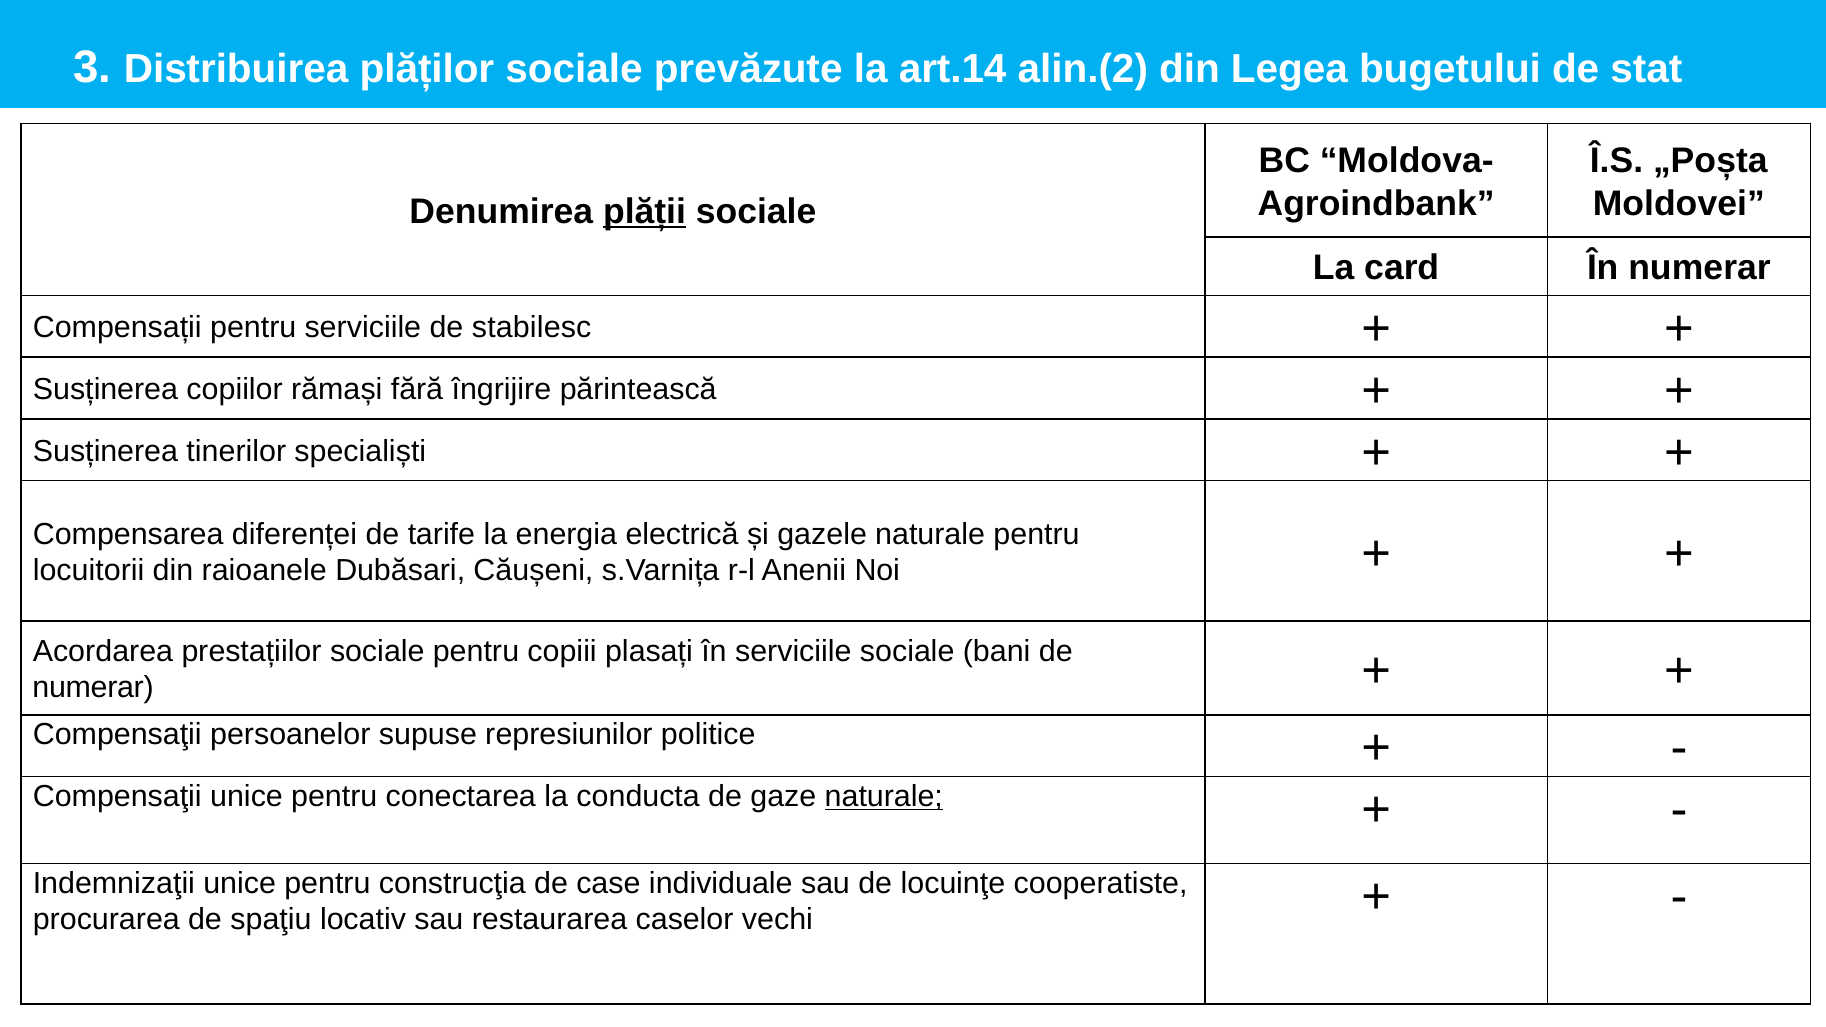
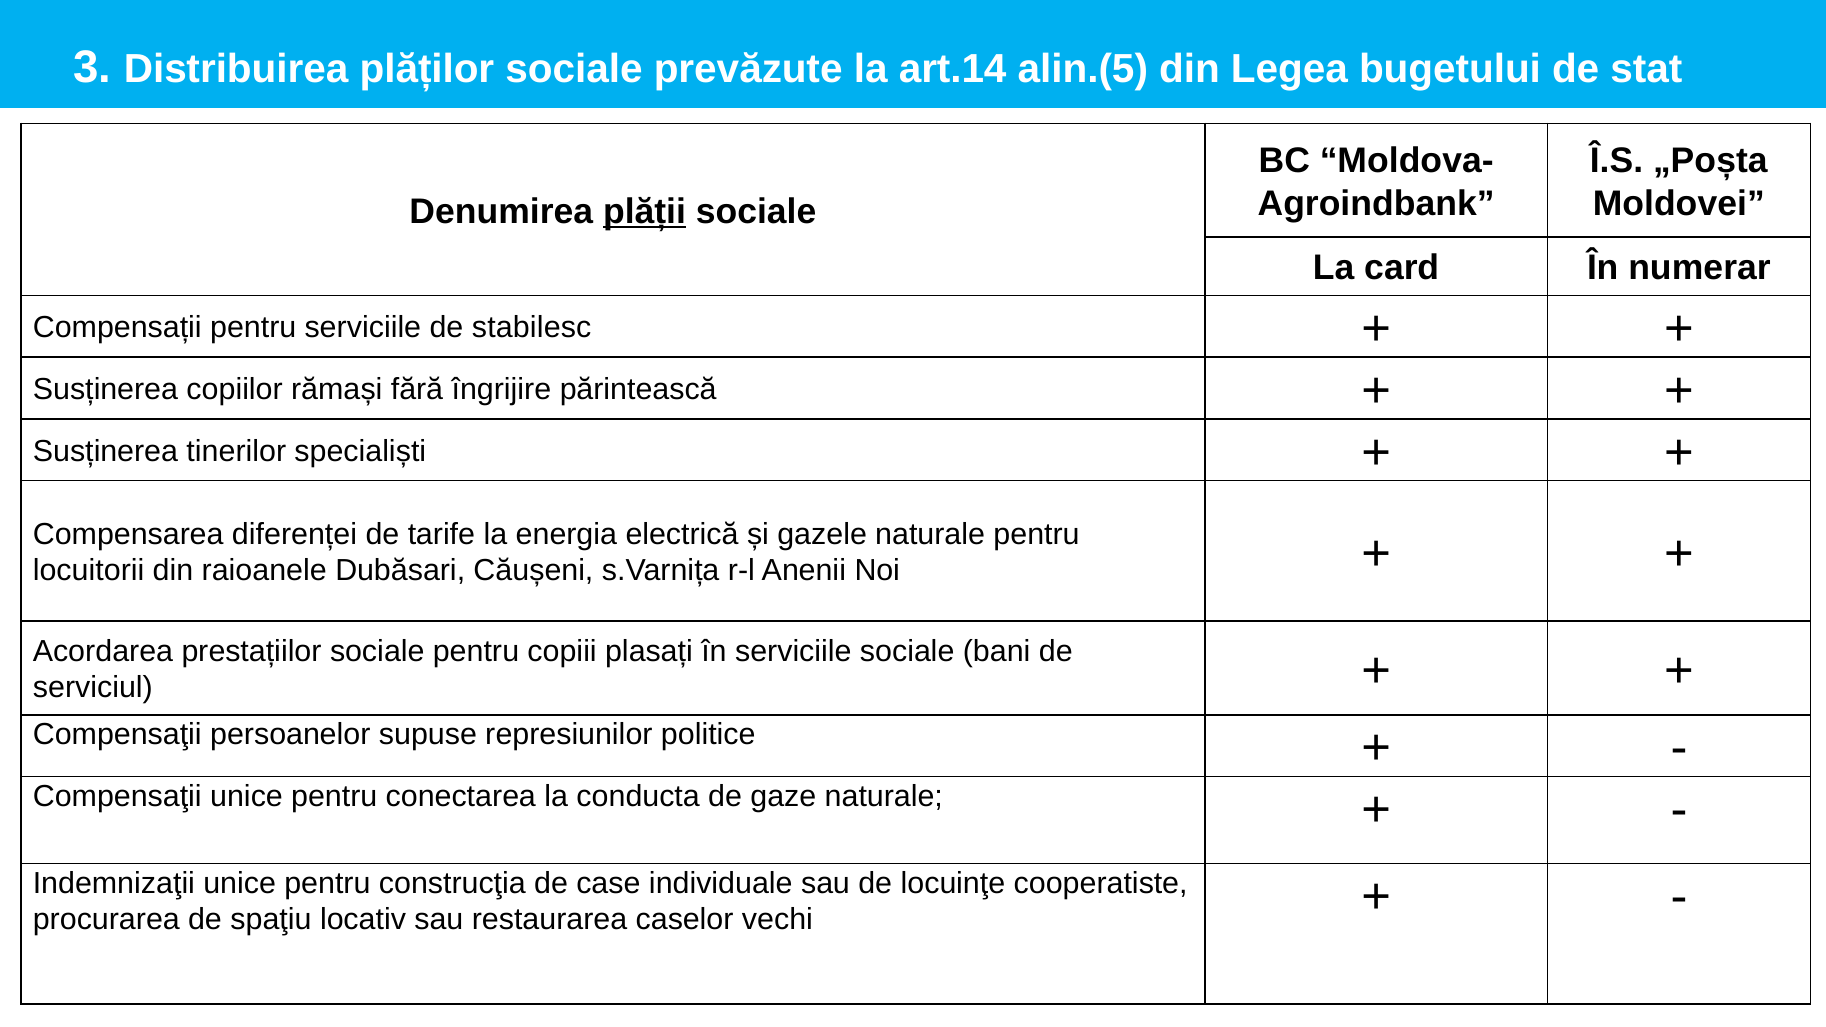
alin.(2: alin.(2 -> alin.(5 (1083, 69)
numerar: numerar -> serviciul (93, 688)
naturale underline: present -> none (884, 797)
